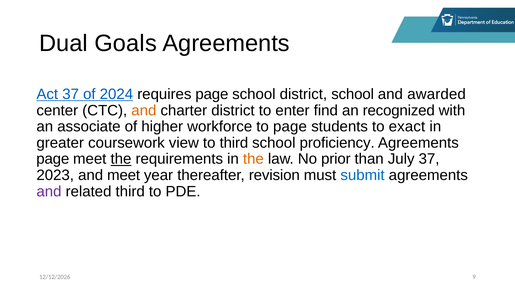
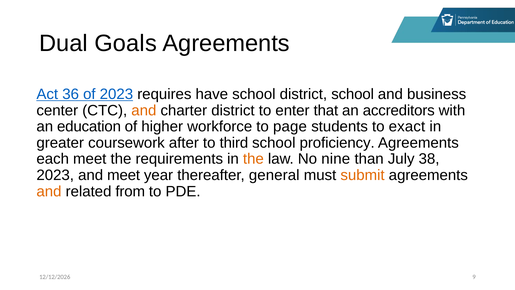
37: 37 -> 36 (71, 94)
of 2024: 2024 -> 2023 (116, 94)
requires page: page -> have (212, 94)
awarded: awarded -> business (437, 94)
find: find -> that (326, 110)
recognized: recognized -> accreditors (399, 110)
associate: associate -> education (89, 126)
view: view -> after (184, 143)
page: page -> each (53, 159)
the underline: present -> none (121, 159)
prior: prior -> nine (336, 159)
July 37: 37 -> 38 (429, 159)
revision: revision -> general (274, 175)
submit colour: blue -> orange (363, 175)
and colour: purple -> orange (49, 191)
related third: third -> from (130, 191)
